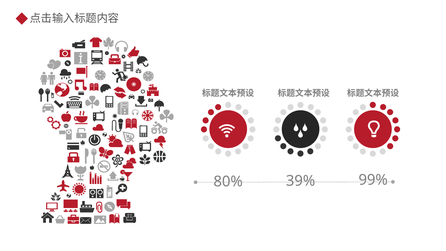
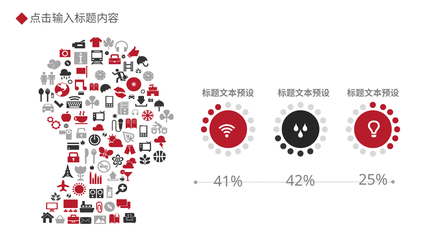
99%: 99% -> 25% (373, 180)
39%: 39% -> 42% (301, 181)
80%: 80% -> 41% (228, 181)
